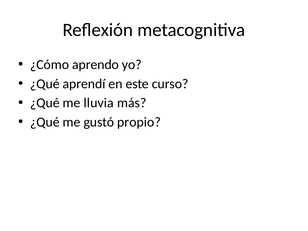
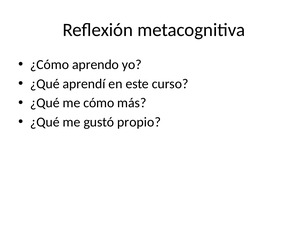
lluvia: lluvia -> cómo (99, 103)
